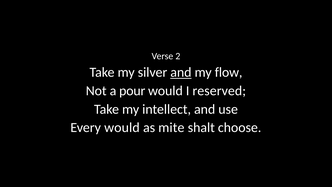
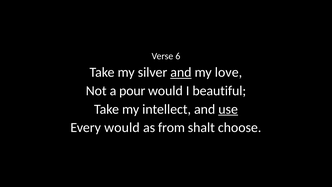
2: 2 -> 6 (178, 56)
flow: flow -> love (228, 72)
reserved: reserved -> beautiful (219, 91)
use underline: none -> present (228, 109)
mite: mite -> from (171, 127)
